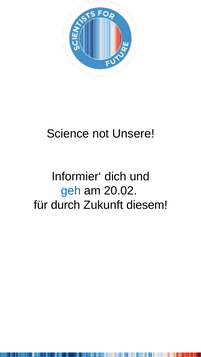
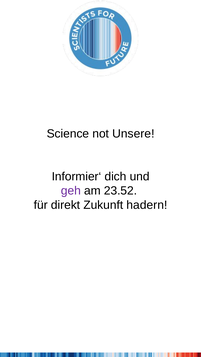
geh colour: blue -> purple (71, 191)
20.02: 20.02 -> 23.52 (120, 191)
durch: durch -> direkt (66, 205)
diesem: diesem -> hadern (147, 205)
